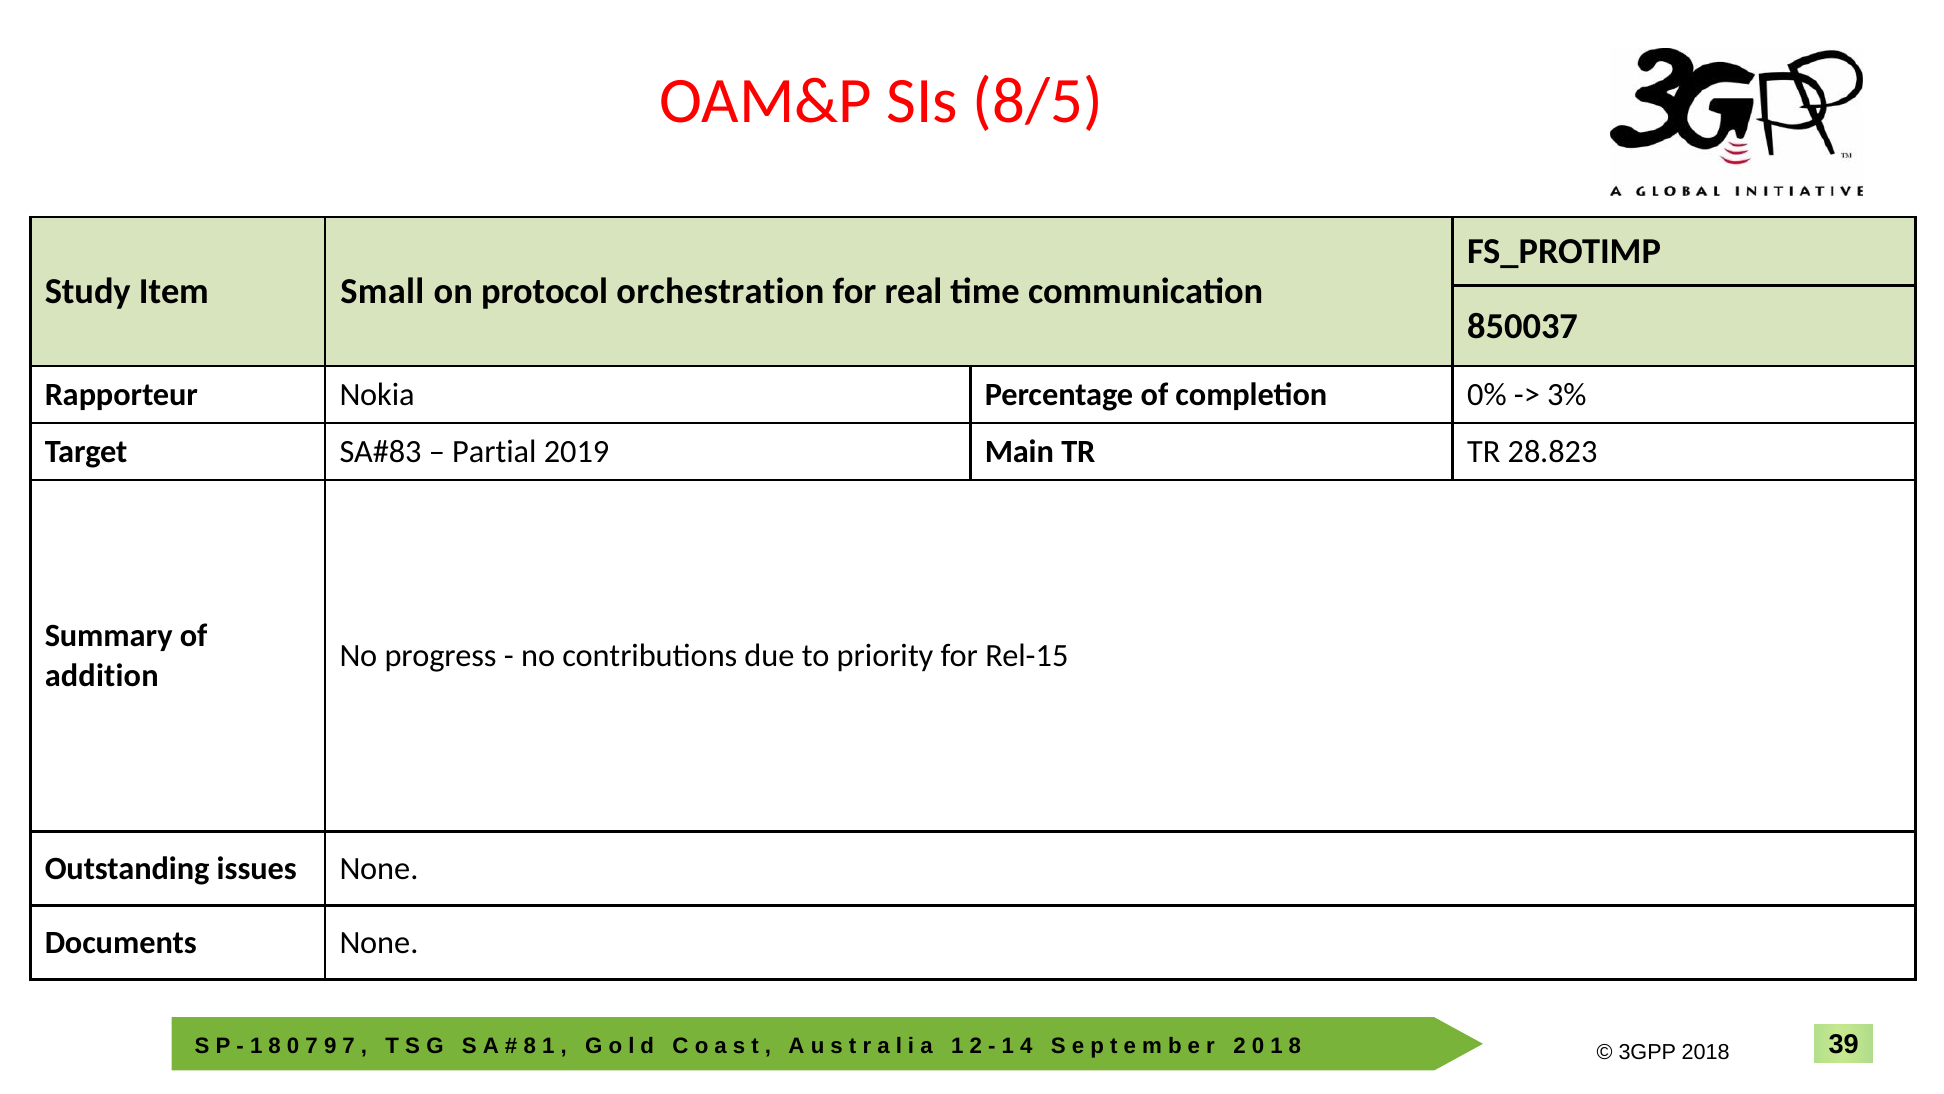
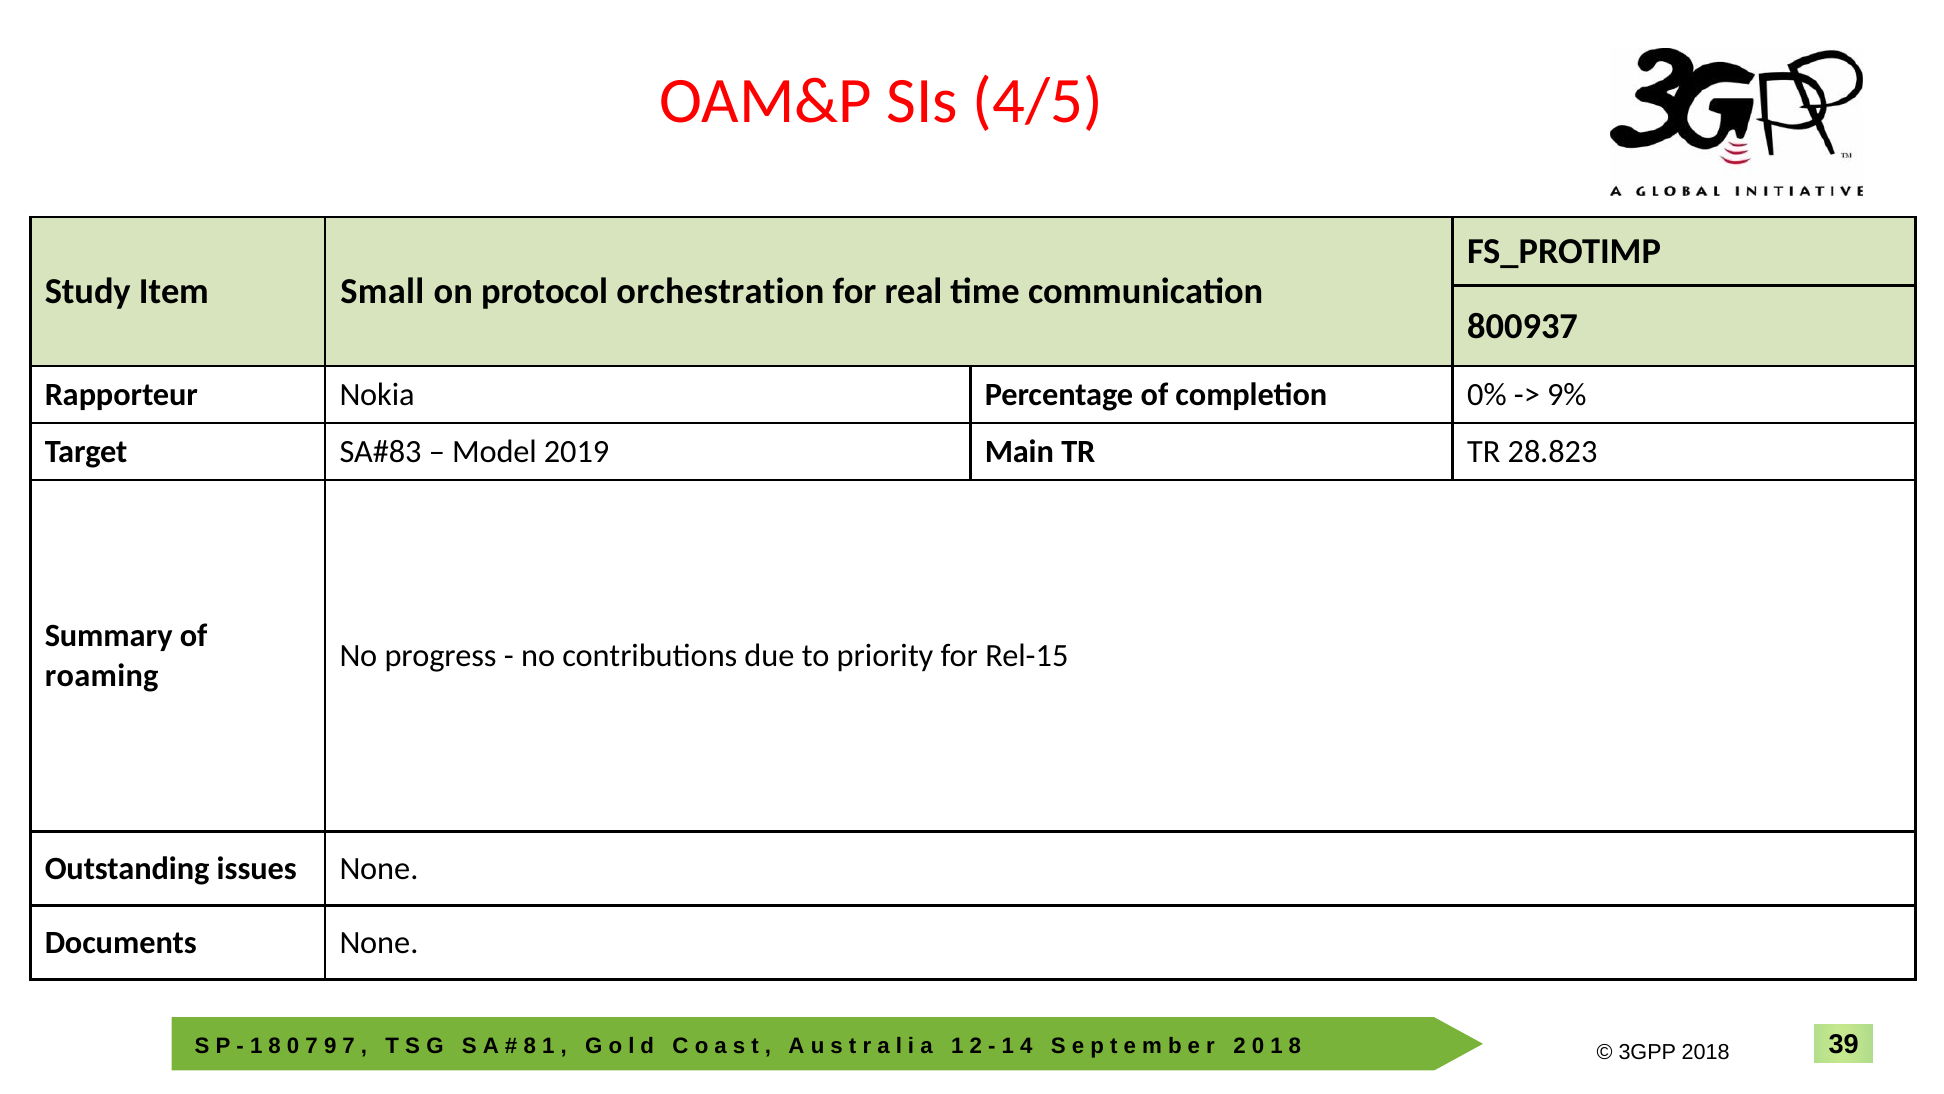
8/5: 8/5 -> 4/5 (1038, 101)
850037: 850037 -> 800937 (1523, 326)
3%: 3% -> 9% (1567, 395)
Partial: Partial -> Model (494, 452)
addition: addition -> roaming (102, 676)
